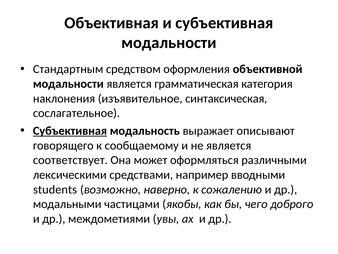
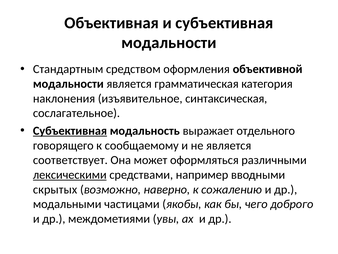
описывают: описывают -> отдельного (266, 131)
лексическими underline: none -> present (70, 174)
students: students -> скрытых (55, 189)
